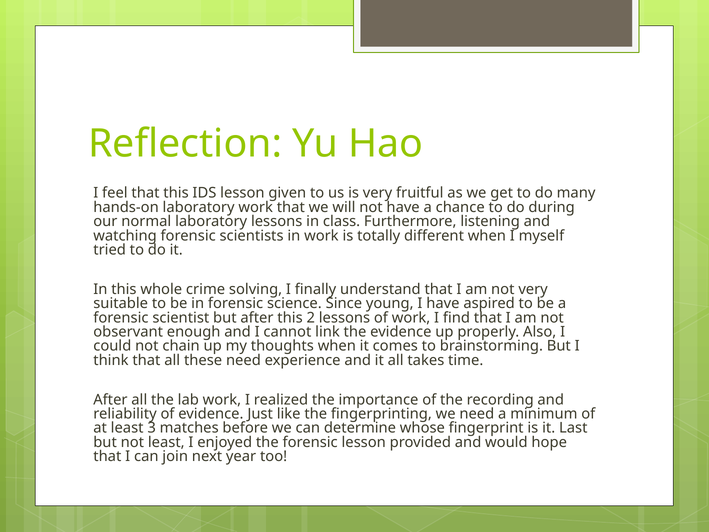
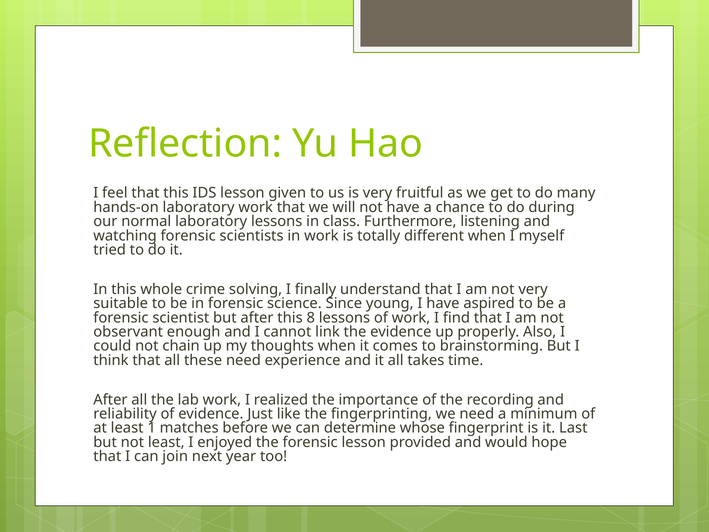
2: 2 -> 8 (311, 318)
3: 3 -> 1 (152, 428)
